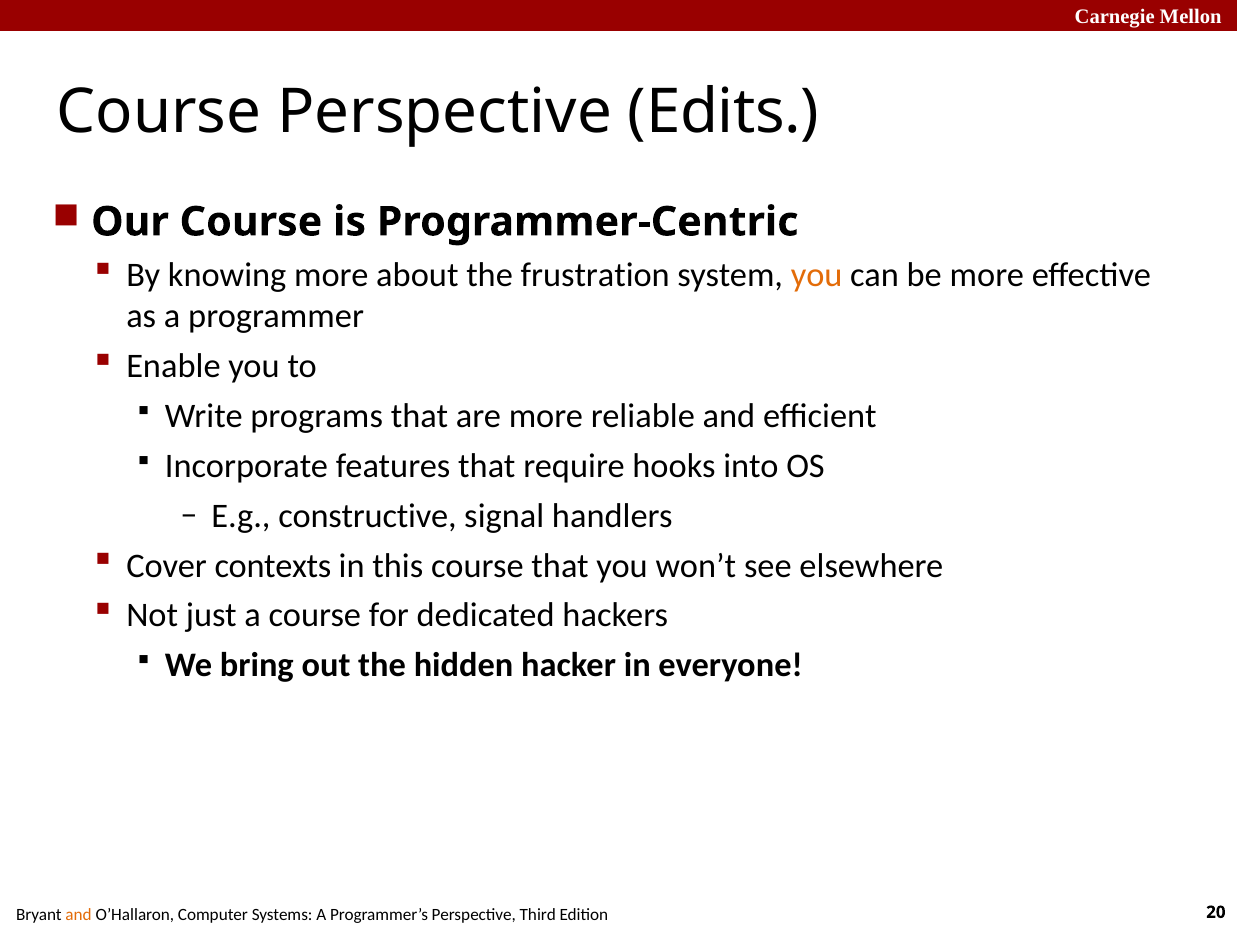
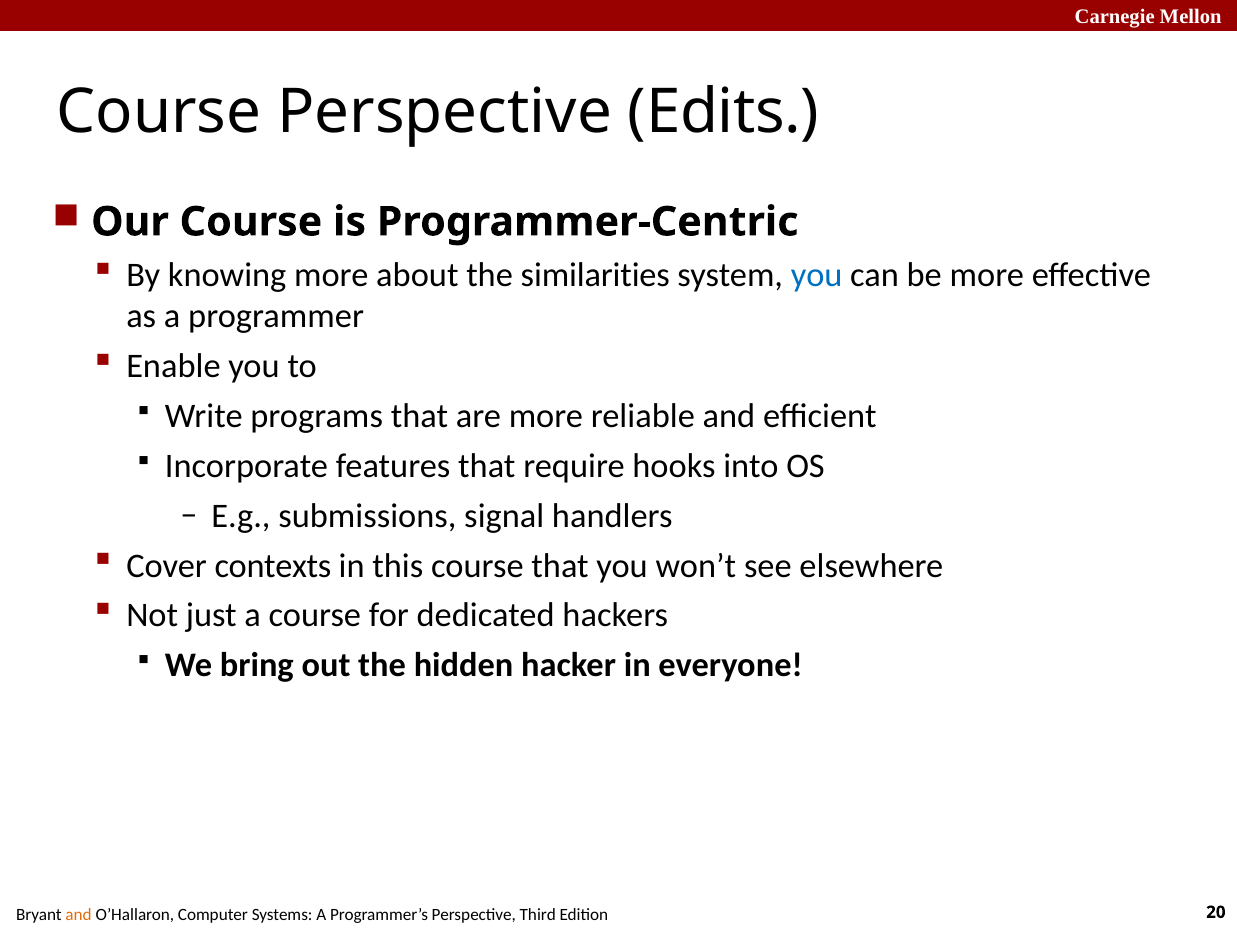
frustration: frustration -> similarities (595, 275)
you colour: orange -> blue (817, 275)
constructive: constructive -> submissions (367, 516)
